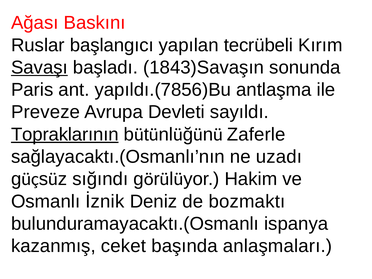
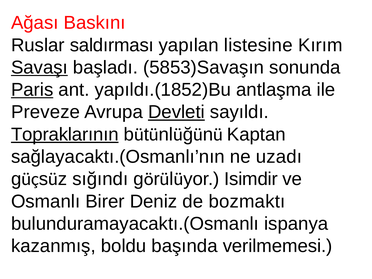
başlangıcı: başlangıcı -> saldırması (112, 45)
tecrübeli: tecrübeli -> listesine (258, 45)
1843)Savaşın: 1843)Savaşın -> 5853)Savaşın (204, 67)
Paris underline: none -> present (32, 90)
yapıldı.(7856)Bu: yapıldı.(7856)Bu -> yapıldı.(1852)Bu (163, 90)
Devleti underline: none -> present (176, 112)
Zaferle: Zaferle -> Kaptan (256, 134)
Hakim: Hakim -> Isimdir (251, 179)
İznik: İznik -> Birer (105, 201)
ceket: ceket -> boldu (124, 246)
anlaşmaları: anlaşmaları -> verilmemesi (278, 246)
